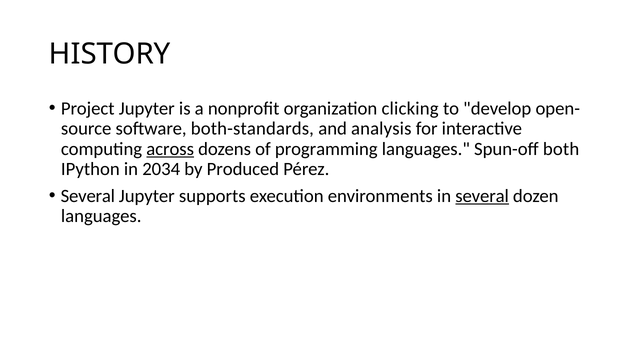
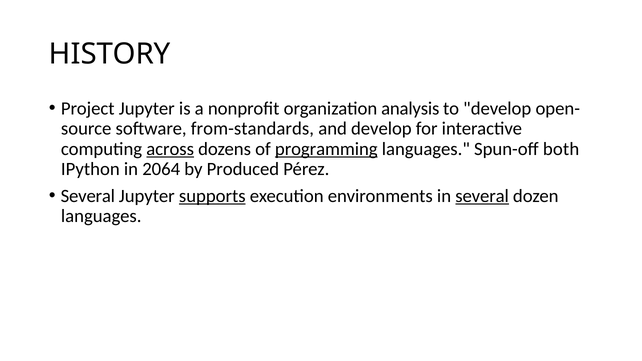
clicking: clicking -> analysis (410, 109)
both-standards: both-standards -> from-standards (252, 129)
and analysis: analysis -> develop (381, 129)
programming underline: none -> present (326, 149)
2034: 2034 -> 2064 (161, 169)
supports underline: none -> present (212, 196)
